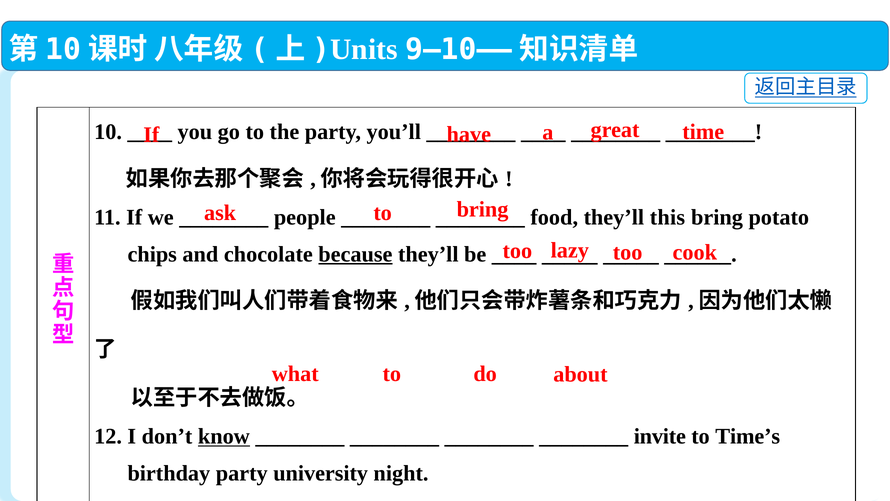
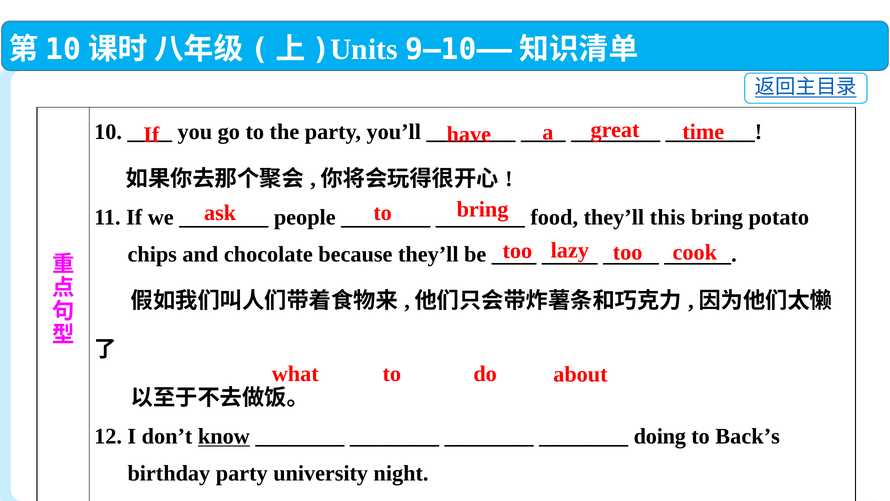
because underline: present -> none (355, 254)
invite: invite -> doing (660, 436)
Time’s: Time’s -> Back’s (748, 436)
